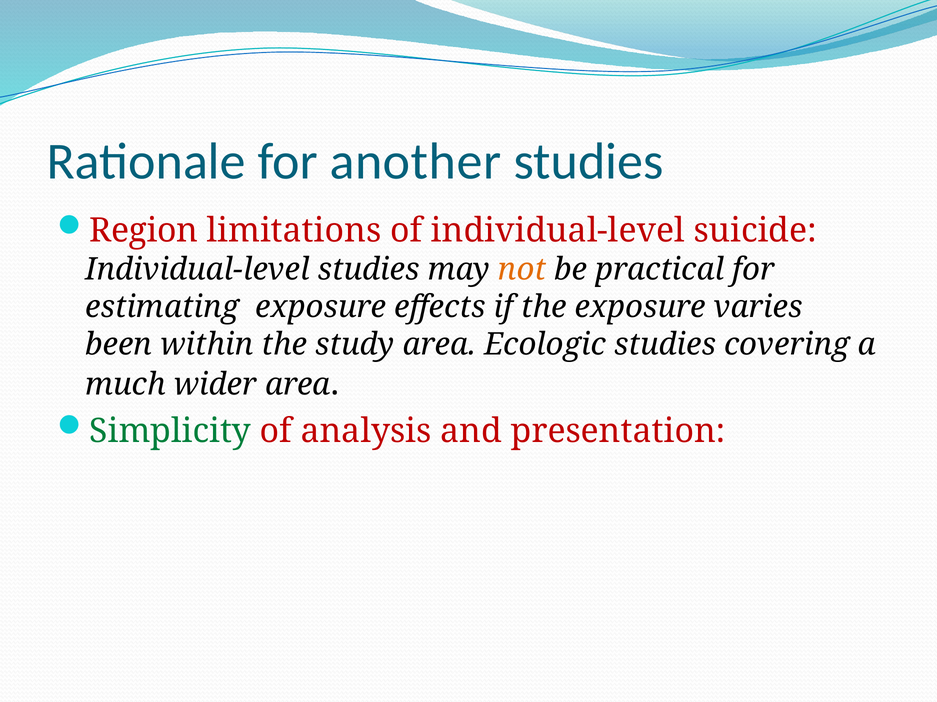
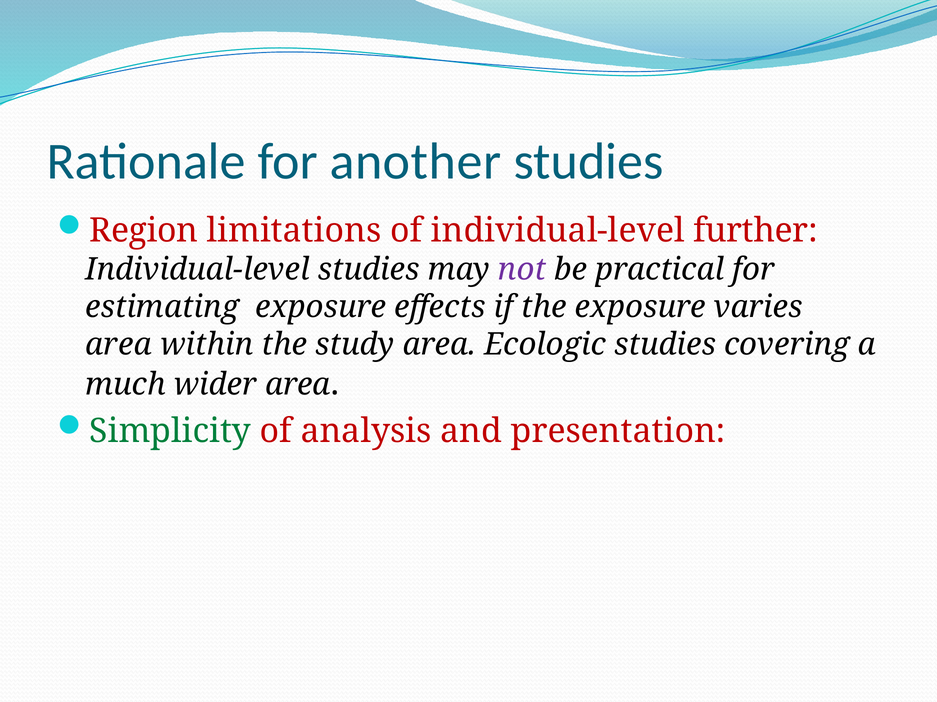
suicide: suicide -> further (755, 231)
not colour: orange -> purple (522, 270)
been: been -> area (119, 345)
